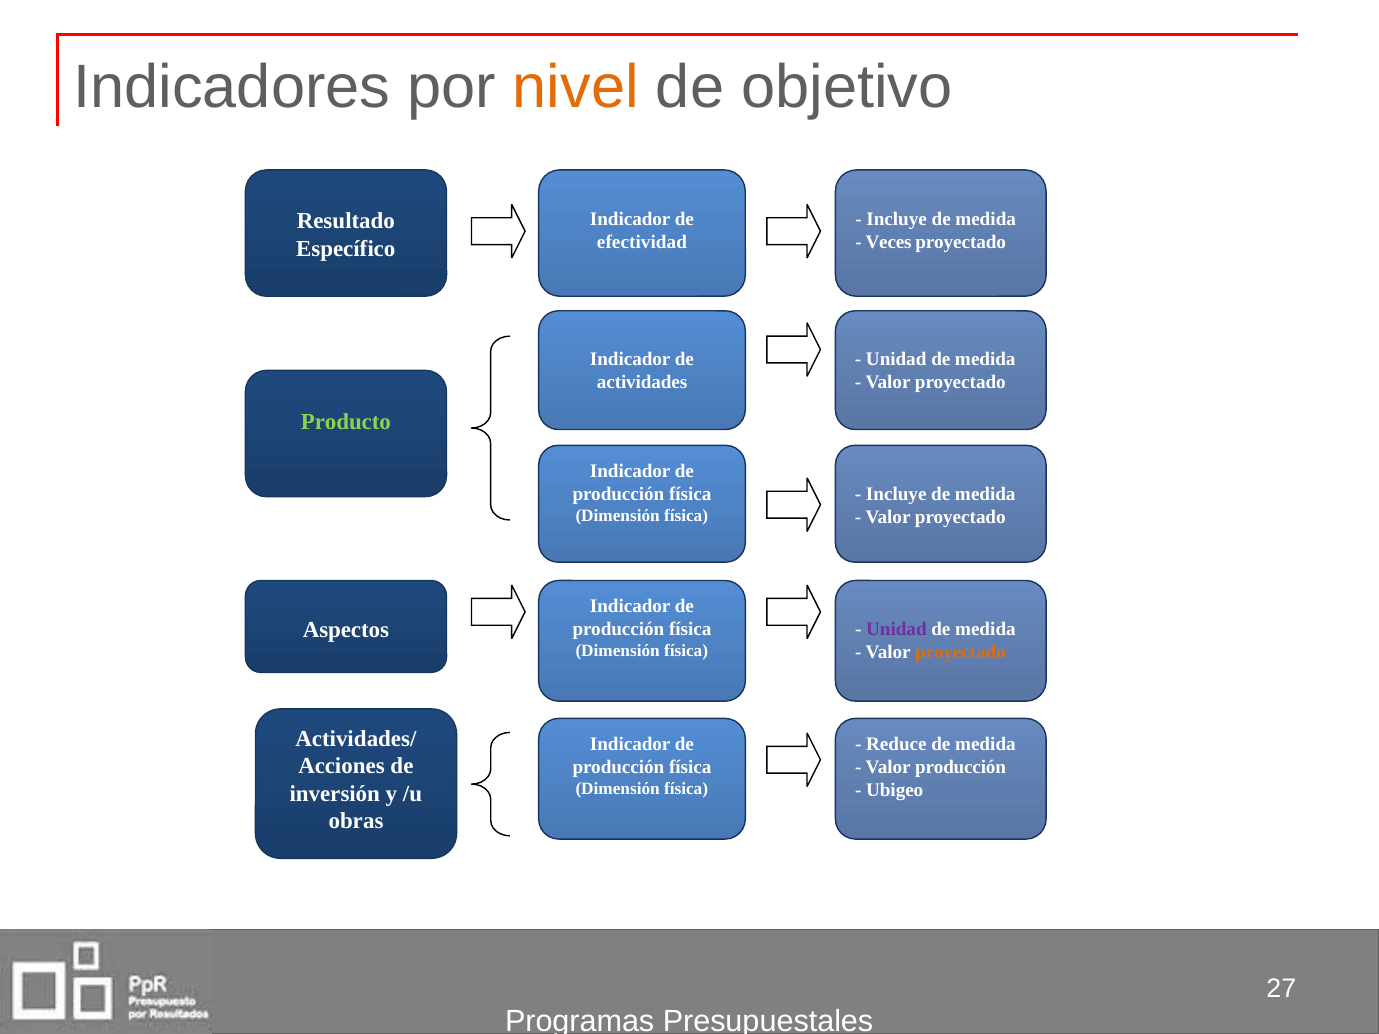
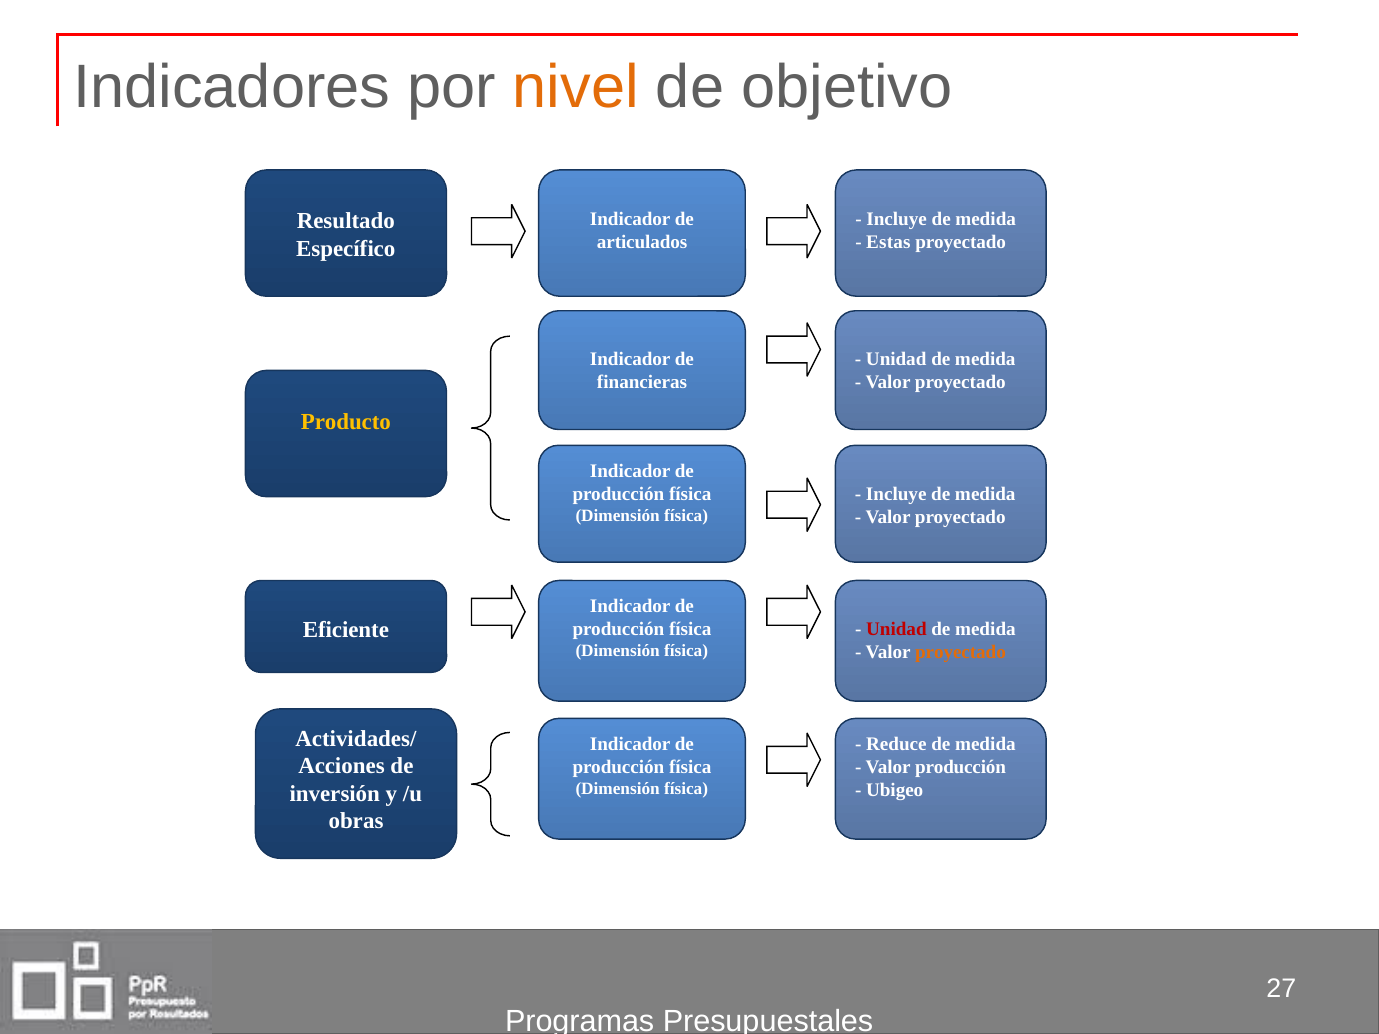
efectividad: efectividad -> articulados (642, 242)
Veces: Veces -> Estas (888, 242)
actividades: actividades -> financieras (642, 382)
Producto colour: light green -> yellow (346, 422)
Aspectos: Aspectos -> Eficiente (346, 630)
Unidad colour: purple -> red (896, 629)
